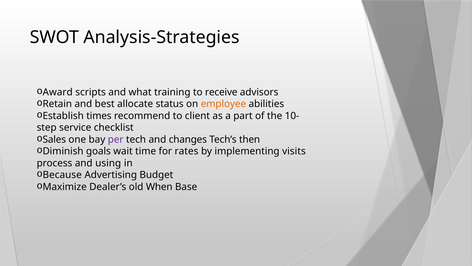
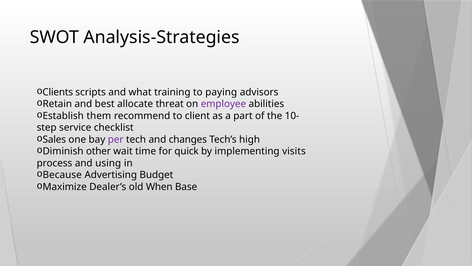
Award: Award -> Clients (58, 92)
receive: receive -> paying (221, 92)
status: status -> threat (170, 104)
employee colour: orange -> purple (223, 104)
times: times -> them (99, 116)
then: then -> high (250, 139)
goals: goals -> other (98, 151)
rates: rates -> quick (187, 151)
